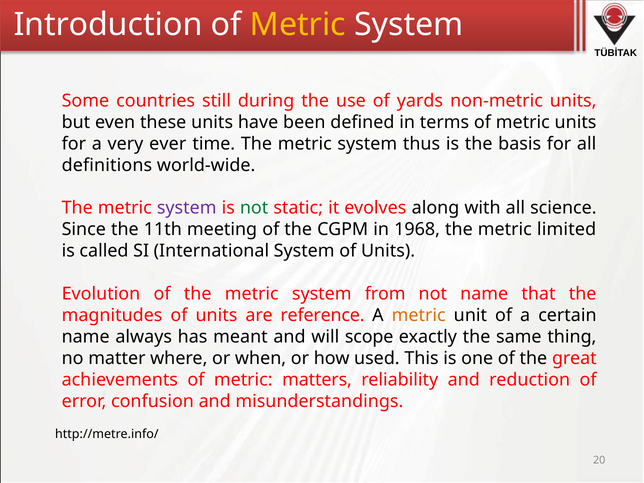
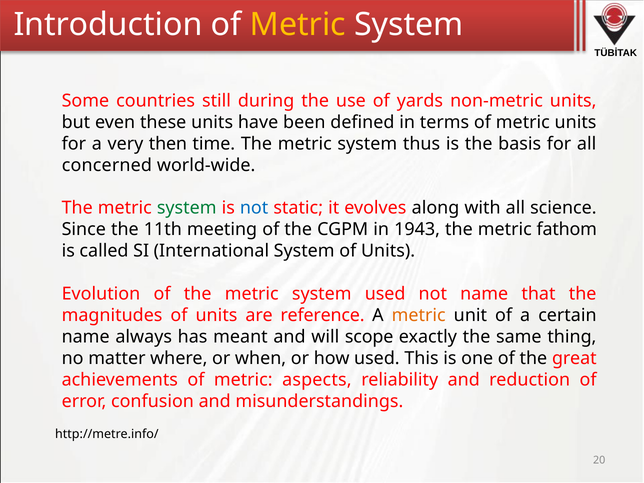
ever: ever -> then (168, 144)
definitions: definitions -> concerned (107, 165)
system colour: purple -> green (187, 208)
not colour: green -> blue (254, 208)
1968: 1968 -> 1943 (417, 230)
limited: limited -> fathom (567, 230)
system from: from -> used (385, 294)
matters: matters -> aspects (317, 380)
